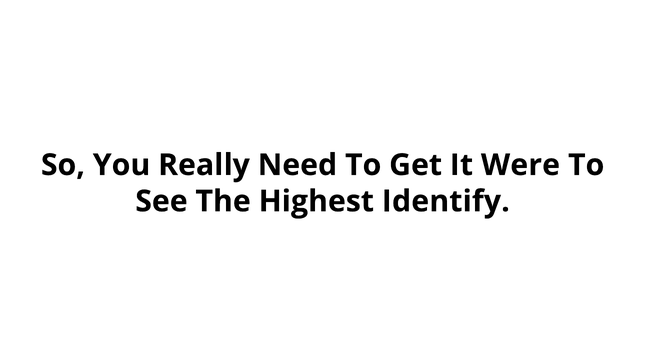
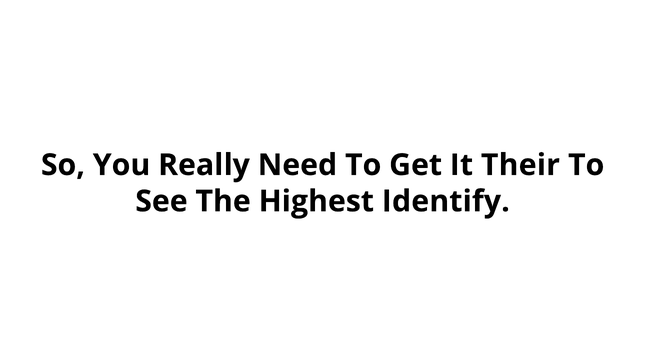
Were: Were -> Their (520, 165)
